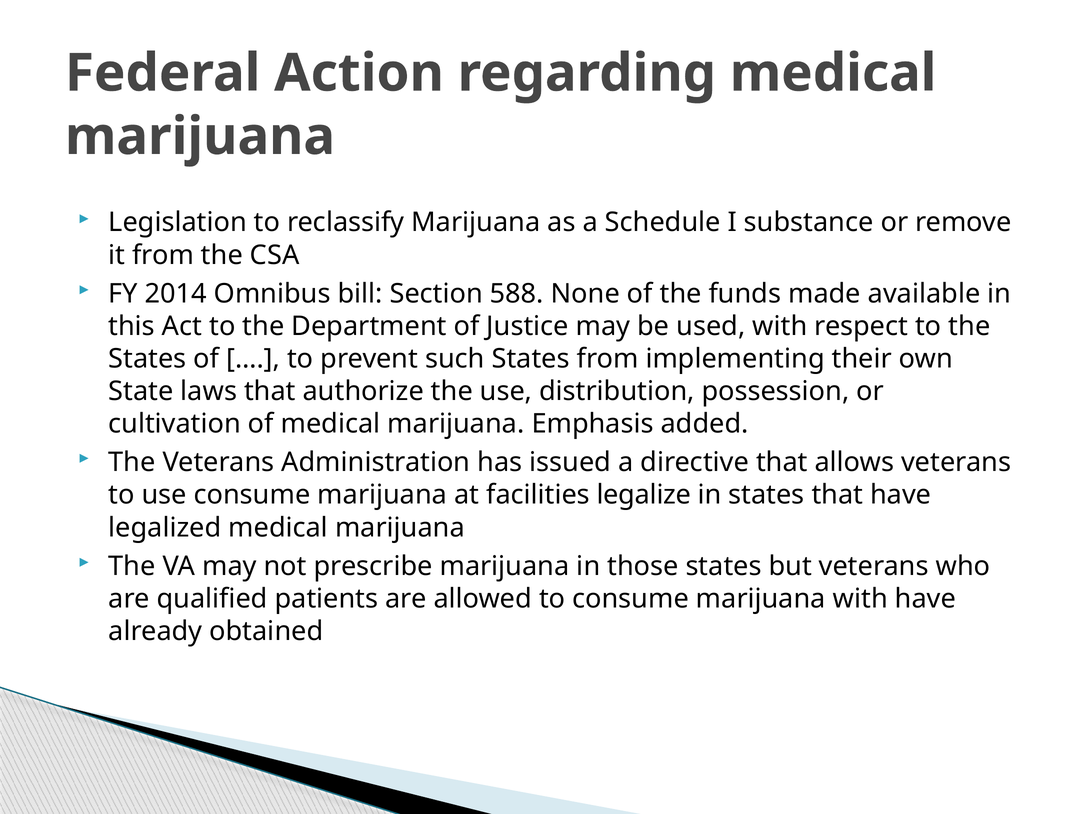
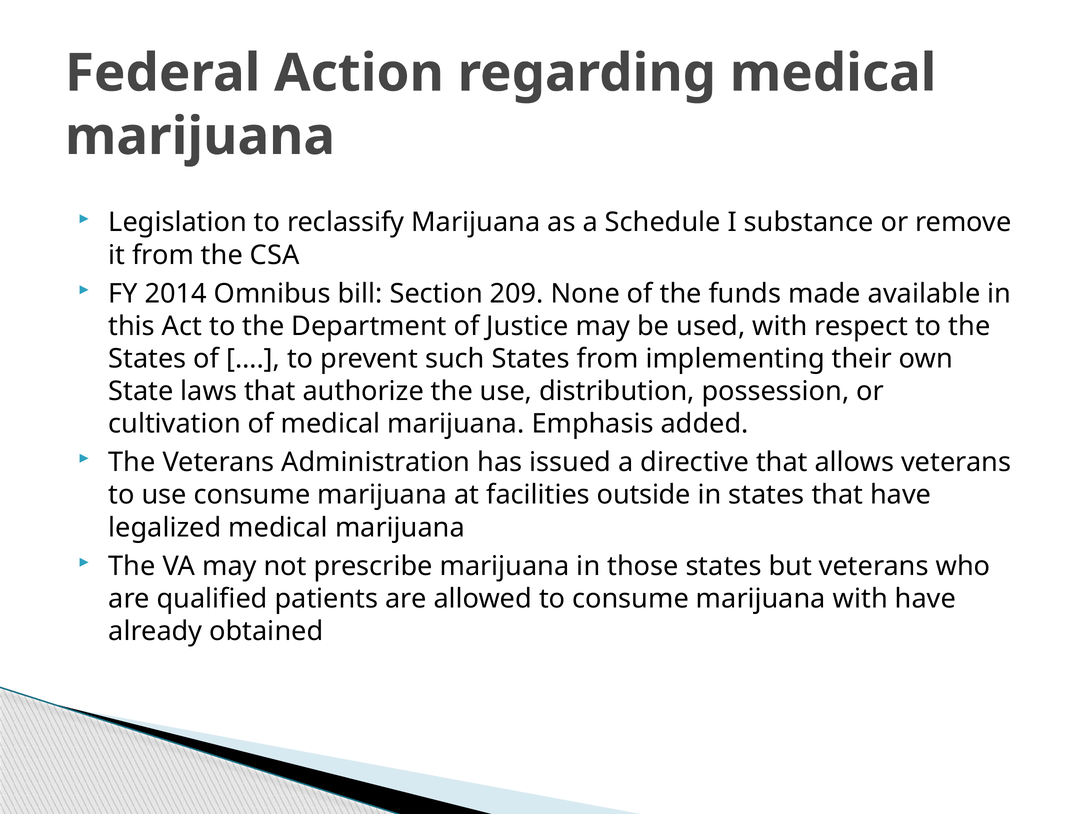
588: 588 -> 209 (517, 294)
legalize: legalize -> outside (644, 495)
